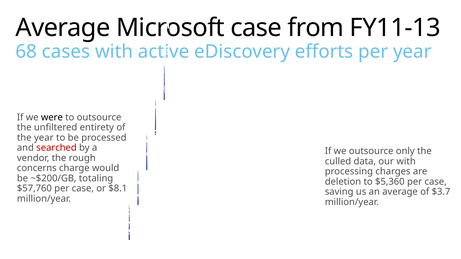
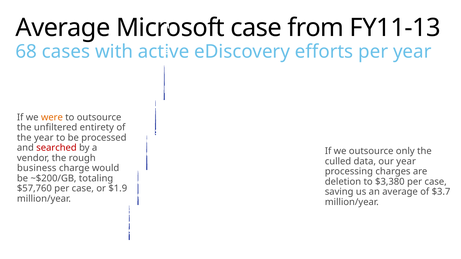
were colour: black -> orange (52, 117)
our with: with -> year (406, 162)
concerns: concerns -> business (37, 168)
$5,360: $5,360 -> $3,380 (390, 182)
$8.1: $8.1 -> $1.9 (118, 189)
